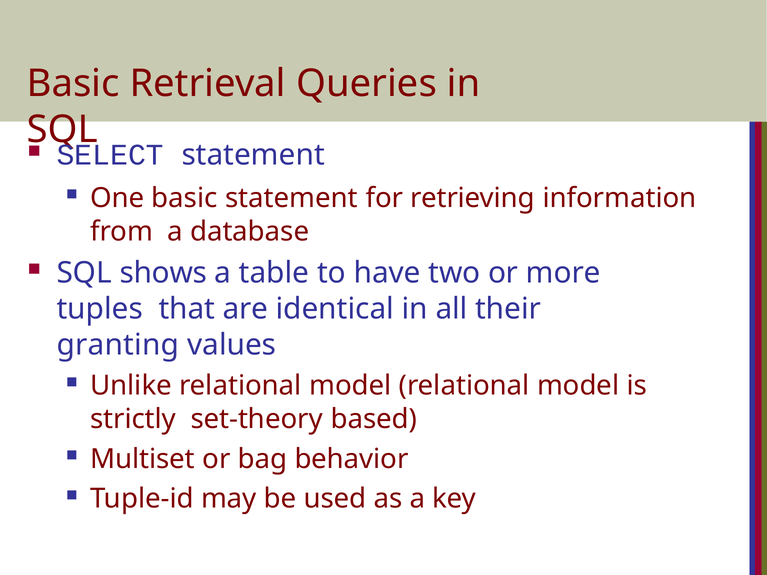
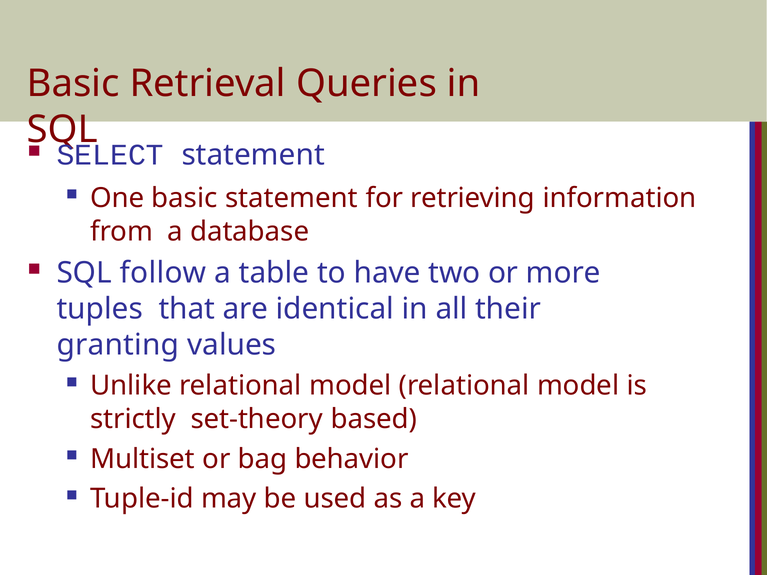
shows: shows -> follow (163, 273)
